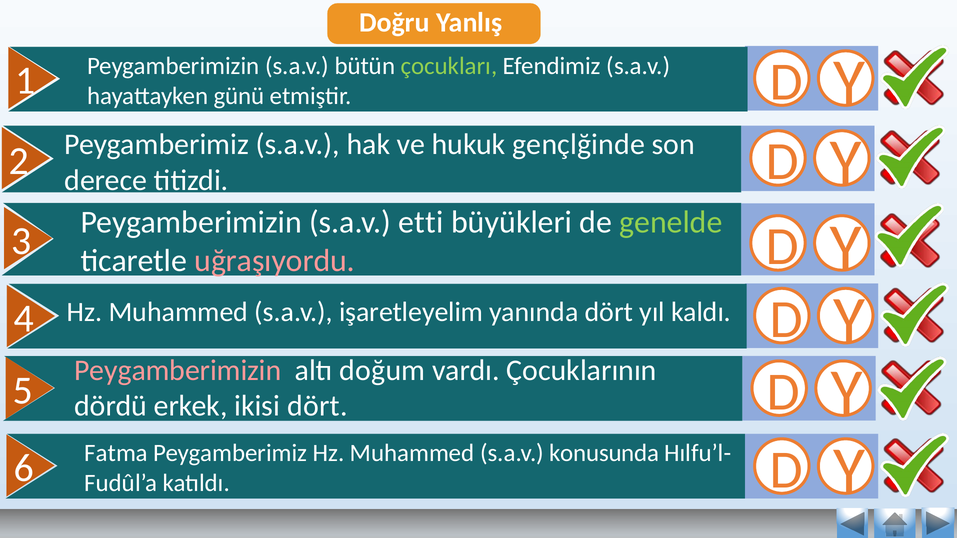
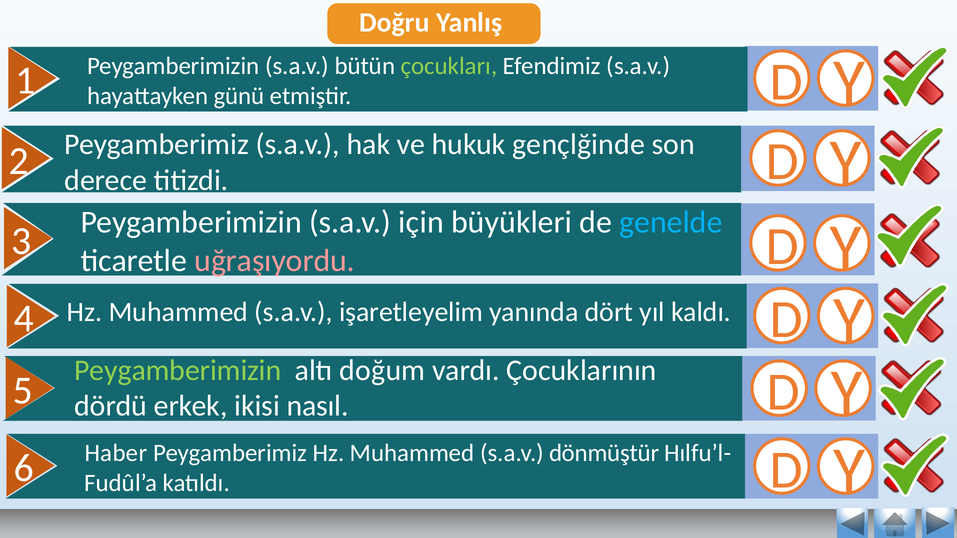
etti: etti -> için (421, 222)
genelde colour: light green -> light blue (671, 222)
Peygamberimizin colour: pink -> light green (178, 370)
ikisi dört: dört -> nasıl (318, 406)
Fatma: Fatma -> Haber (116, 453)
konusunda: konusunda -> dönmüştür (604, 453)
